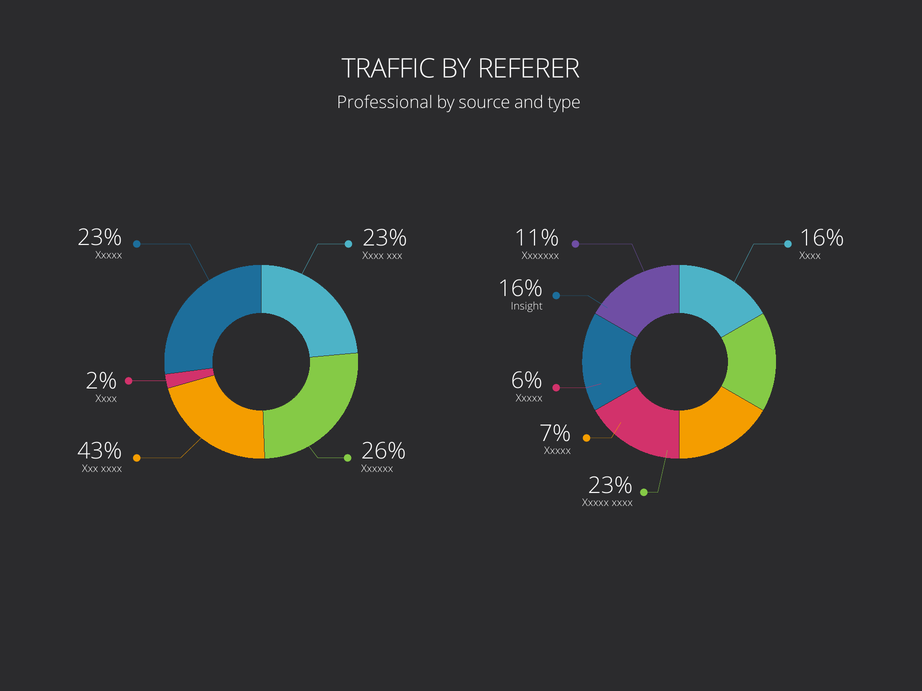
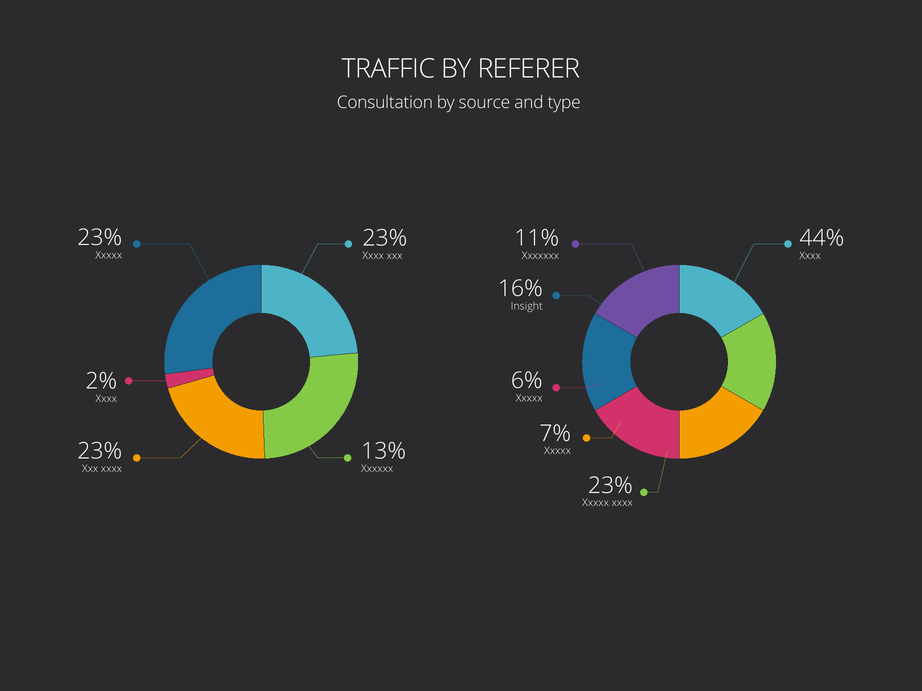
Professional: Professional -> Consultation (385, 103)
16%: 16% -> 44% (822, 238)
43%: 43% -> 23% (100, 451)
26%: 26% -> 13% (384, 451)
